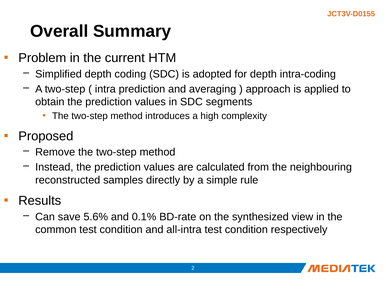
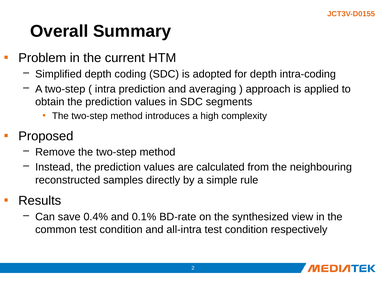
5.6%: 5.6% -> 0.4% (96, 217)
